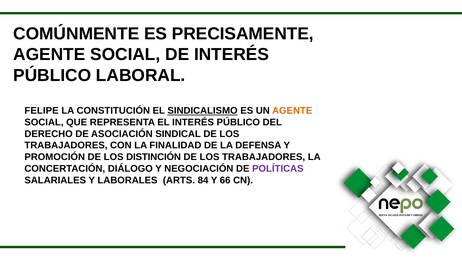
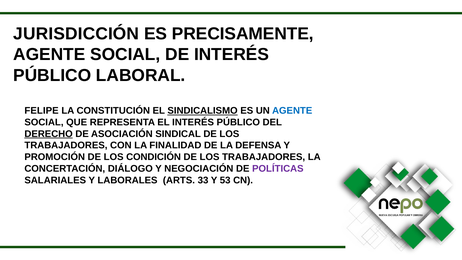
COMÚNMENTE: COMÚNMENTE -> JURISDICCIÓN (76, 34)
AGENTE colour: orange -> blue (292, 111)
DERECHO underline: none -> present (49, 134)
DISTINCIÓN: DISTINCIÓN -> CONDICIÓN (154, 157)
84: 84 -> 33 (203, 180)
66: 66 -> 53 (225, 180)
